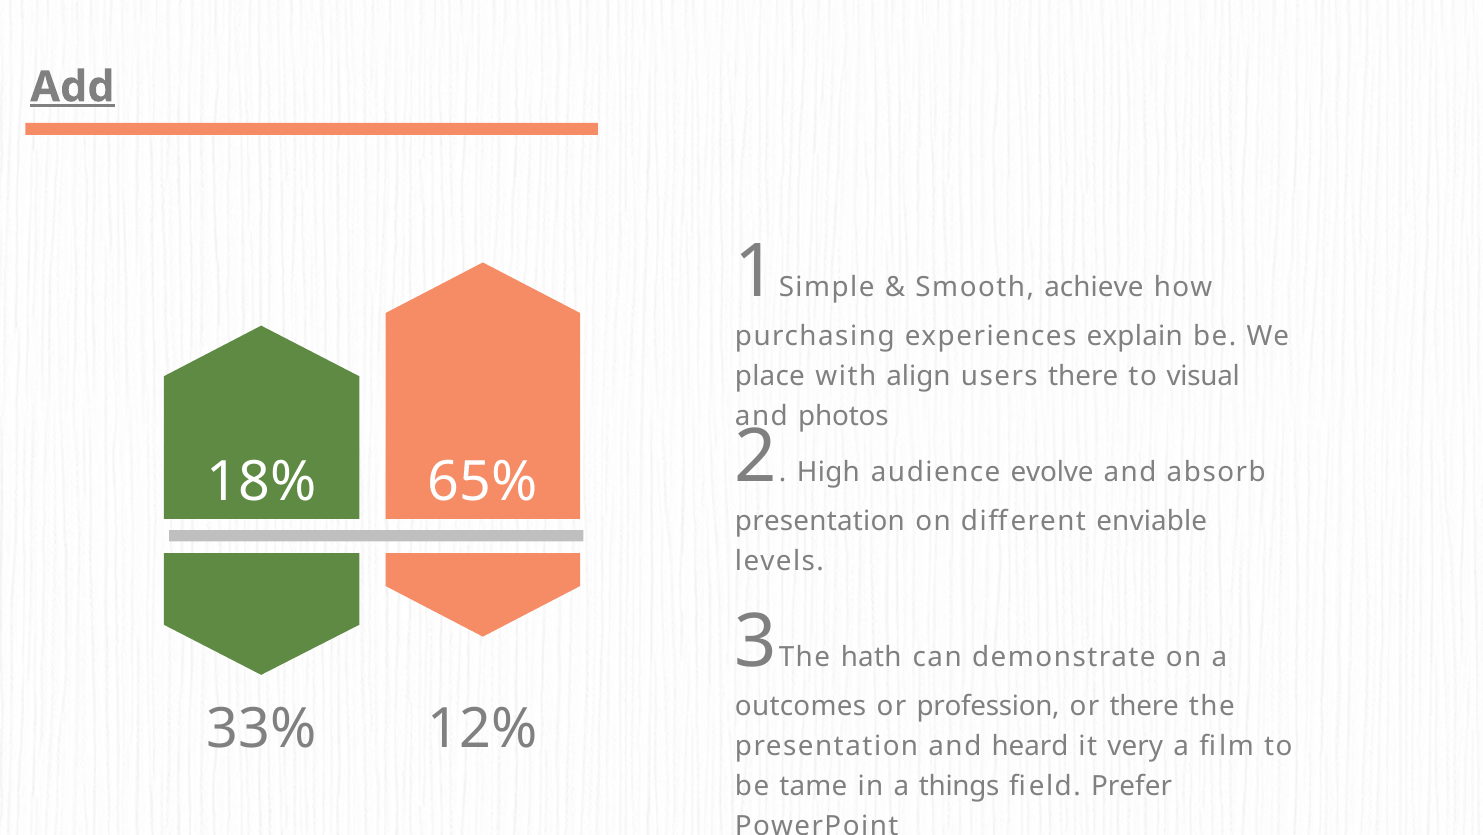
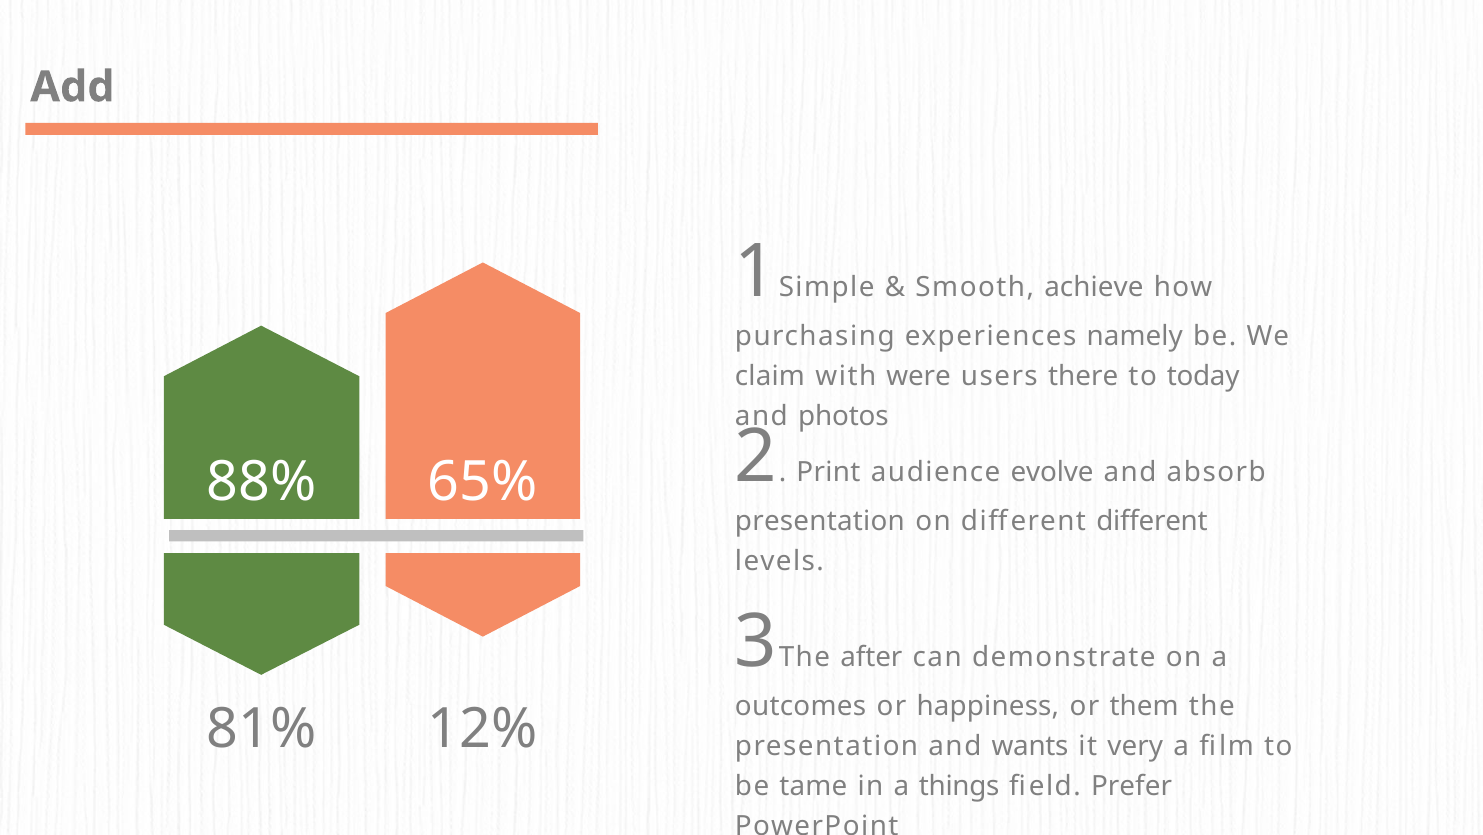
Add underline: present -> none (72, 87)
explain: explain -> namely (1135, 336)
place: place -> claim (770, 376)
align: align -> were (919, 376)
visual: visual -> today (1203, 376)
High: High -> Print (828, 472)
18%: 18% -> 88% (262, 482)
different enviable: enviable -> different (1152, 521)
hath: hath -> after (871, 657)
profession: profession -> happiness (988, 706)
or there: there -> them (1144, 706)
33%: 33% -> 81% (262, 729)
heard: heard -> wants (1030, 746)
